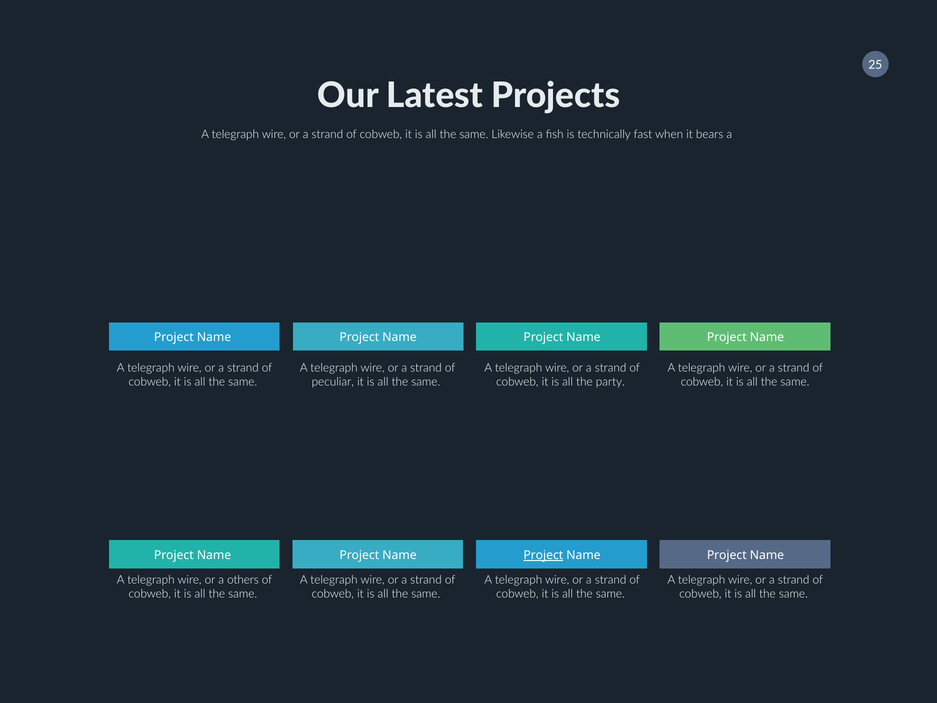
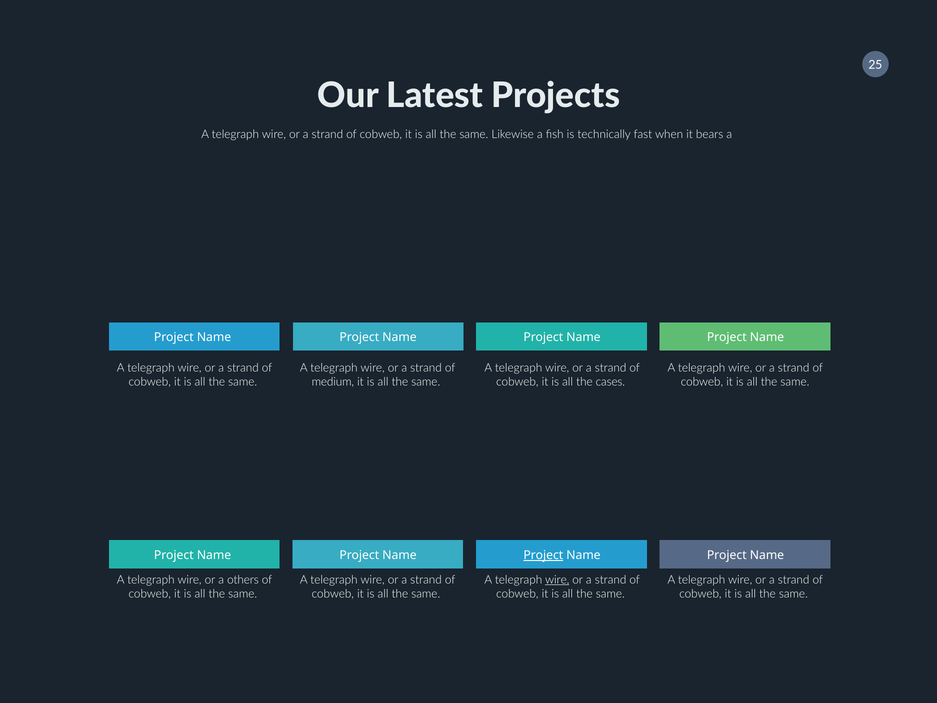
peculiar: peculiar -> medium (333, 382)
party: party -> cases (610, 382)
wire underline: none -> present (557, 579)
